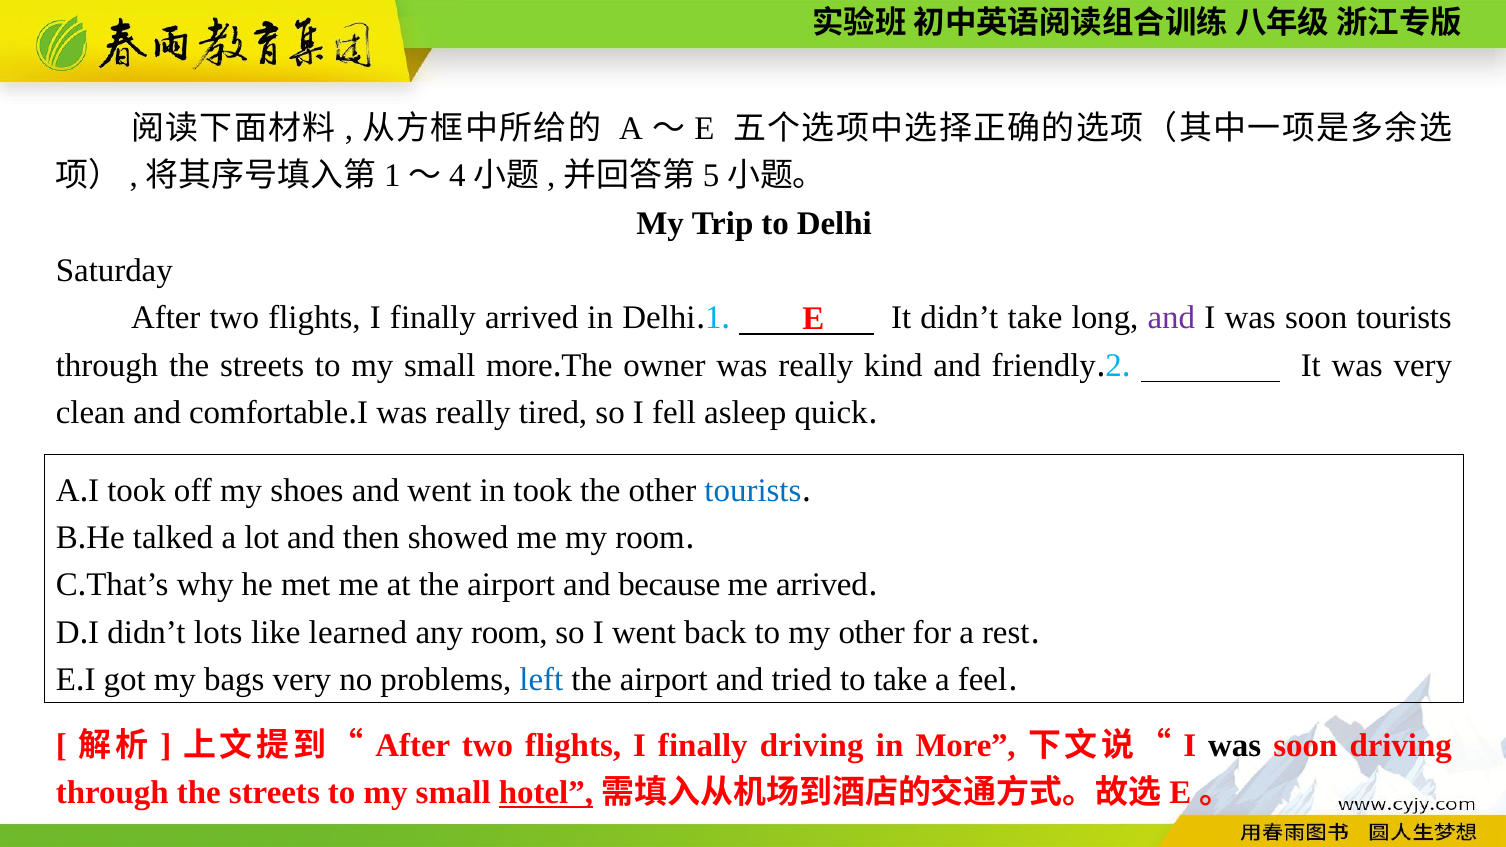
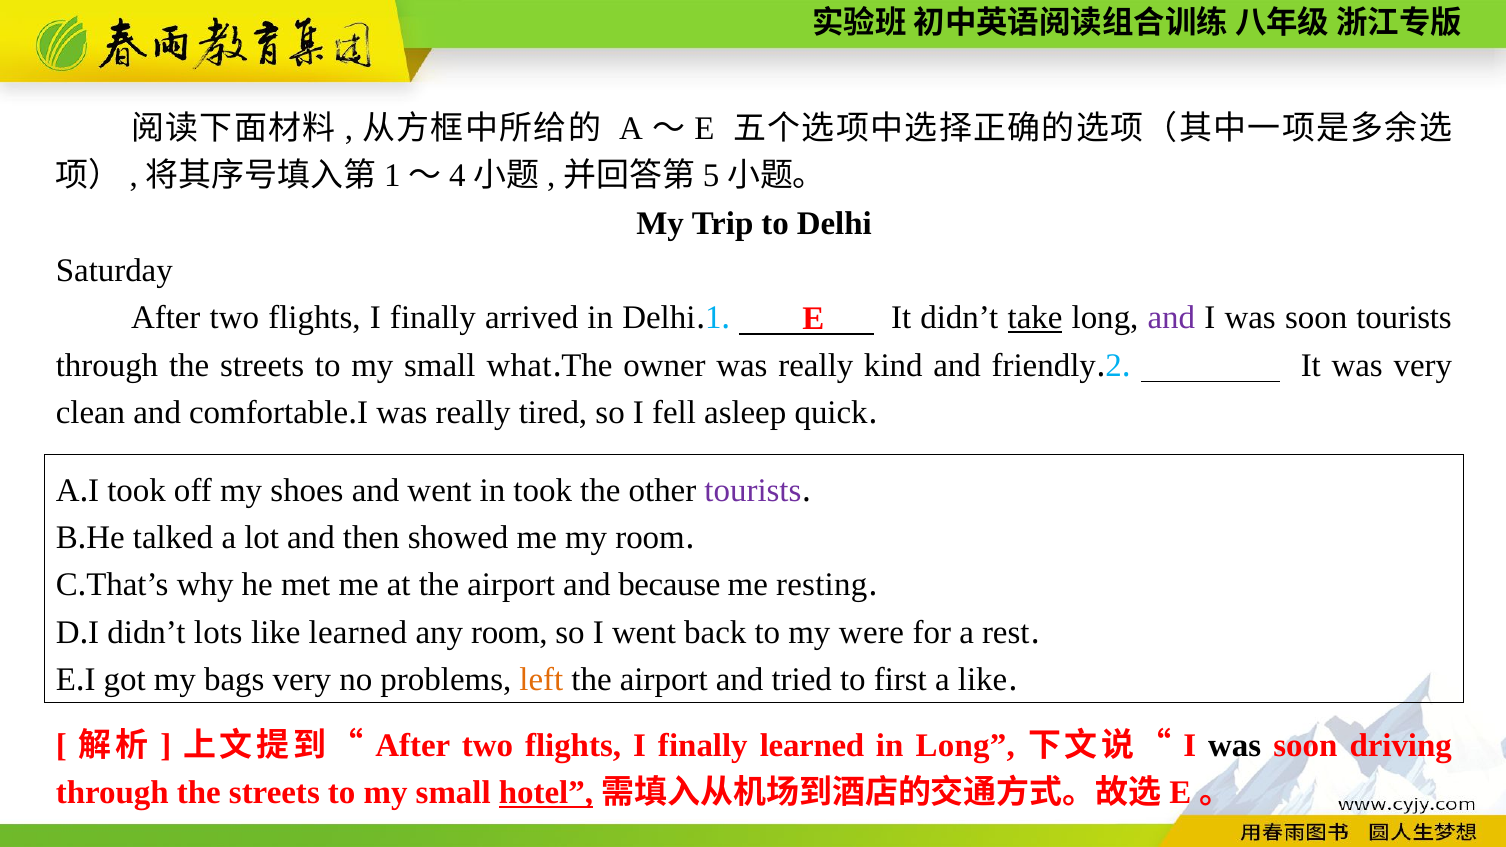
take underline: none -> present (1035, 318)
small more: more -> what (519, 366)
tourists colour: blue -> purple (753, 490)
me arrived: arrived -> resting (822, 585)
my other: other -> were (871, 633)
left colour: blue -> orange (541, 680)
to take: take -> first (900, 680)
a feel: feel -> like (983, 680)
finally driving: driving -> learned (812, 746)
in More: More -> Long (965, 746)
